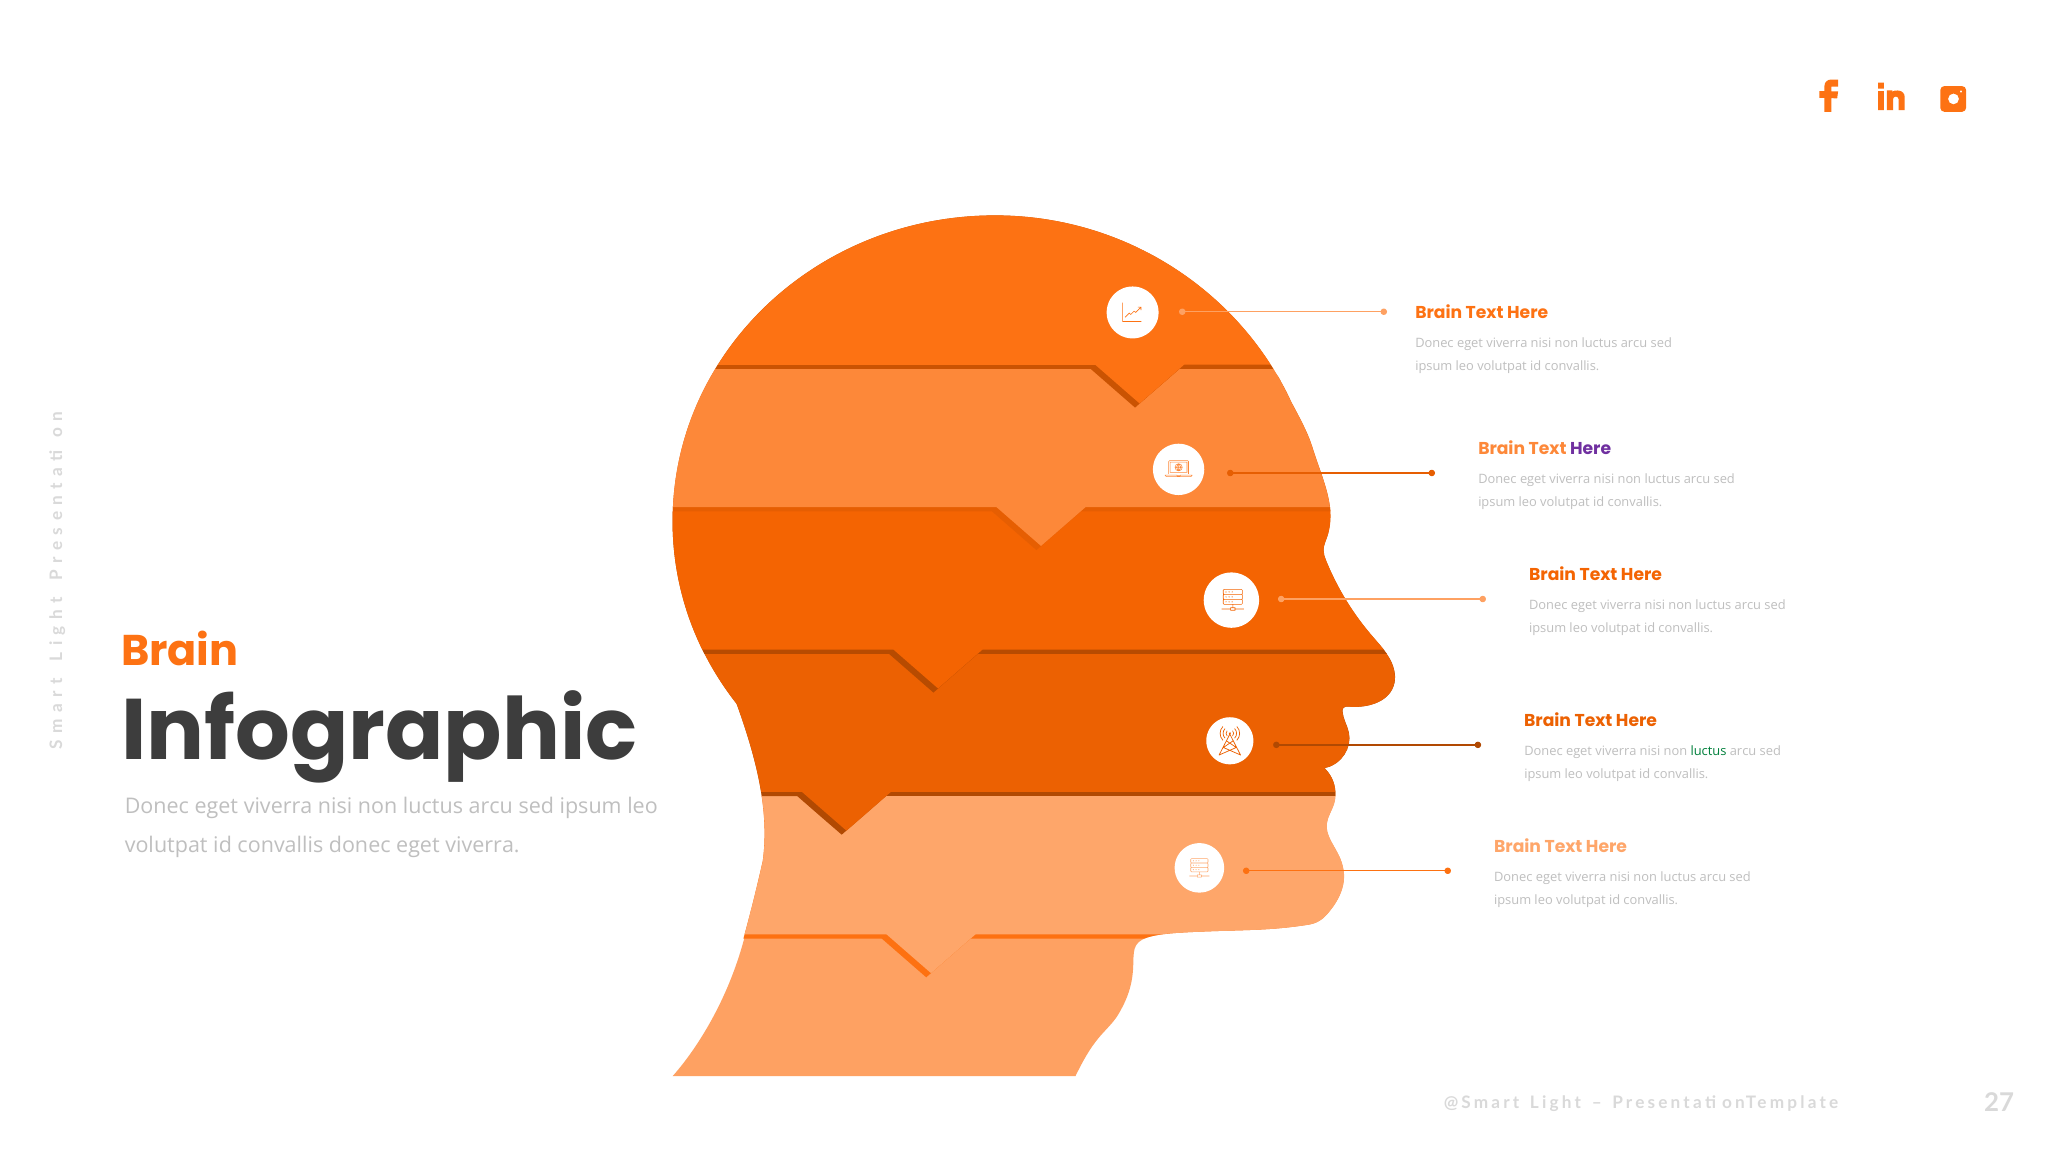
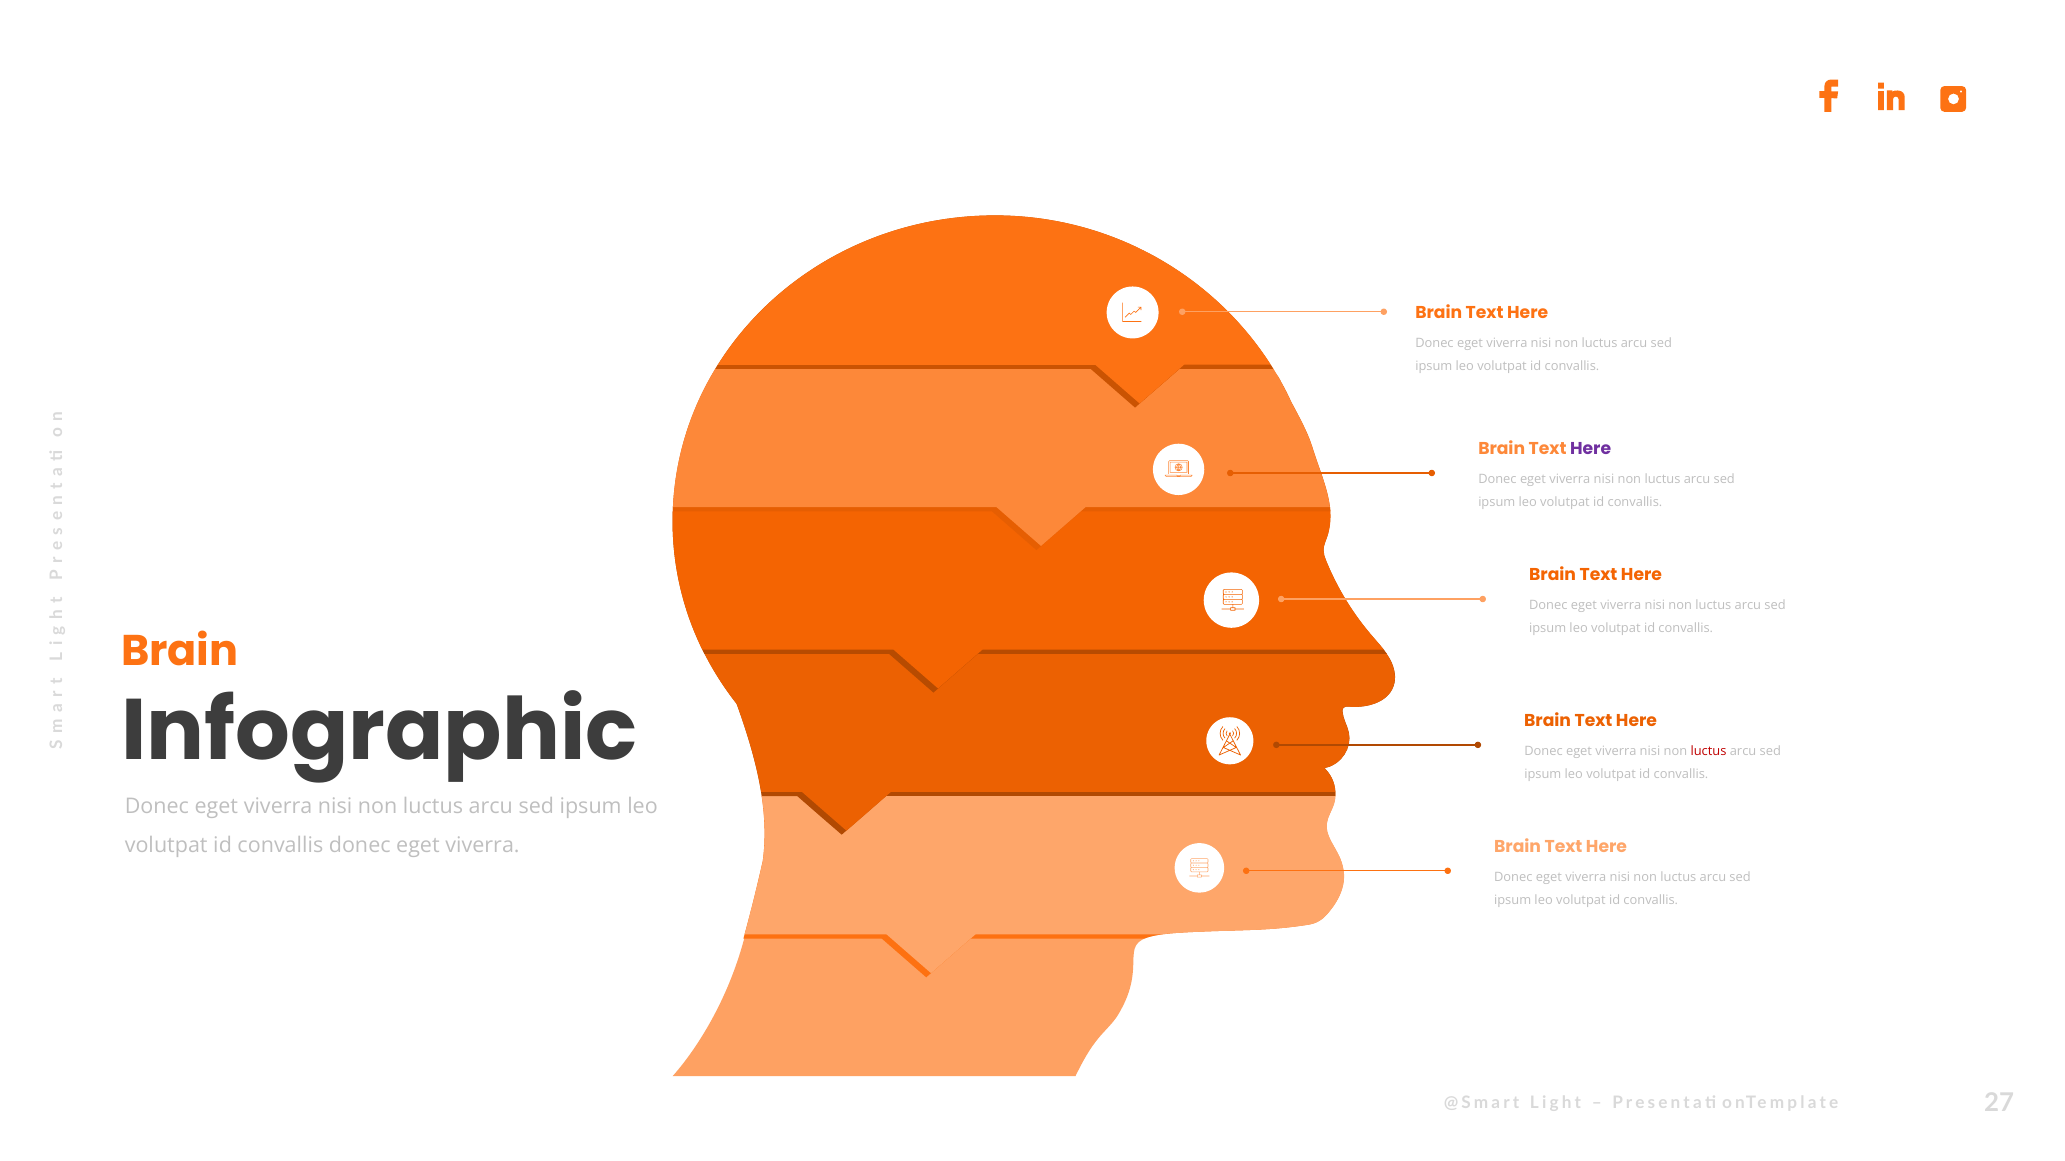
luctus colour: green -> red (1709, 751)
